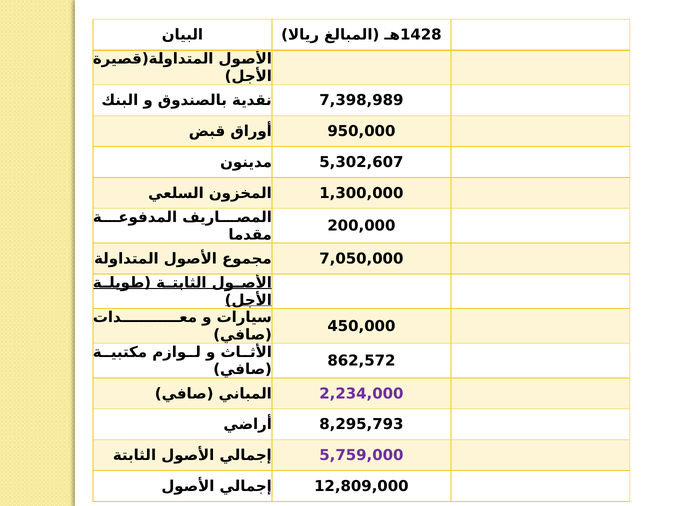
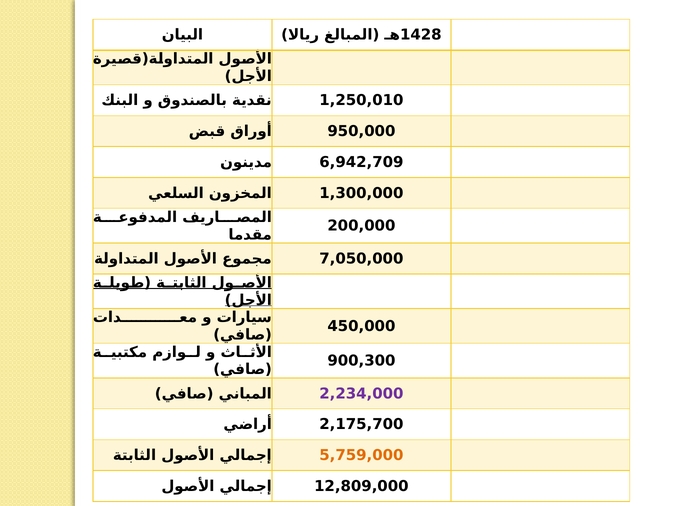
7,398,989: 7,398,989 -> 1,250,010 (361, 101)
5,302,607: 5,302,607 -> 6,942,709 (361, 162)
862,572: 862,572 -> 900,300 (361, 361)
8,295,793: 8,295,793 -> 2,175,700 (361, 425)
5,759,000 colour: purple -> orange (361, 456)
